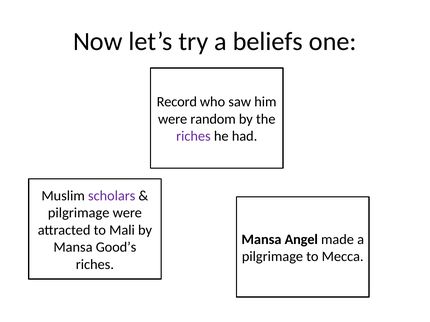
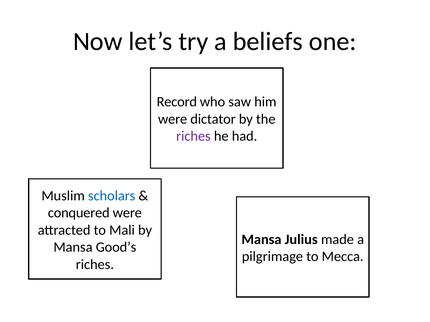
random: random -> dictator (213, 119)
scholars colour: purple -> blue (112, 196)
pilgrimage: pilgrimage -> conquered (79, 213)
Angel: Angel -> Julius (301, 240)
